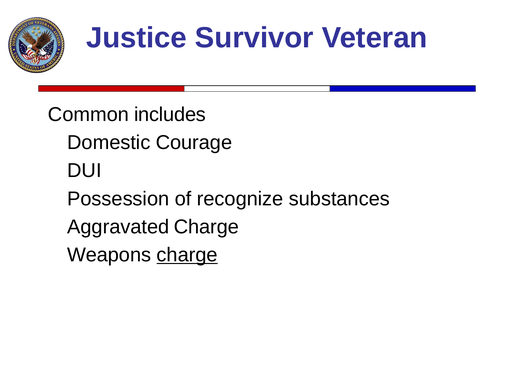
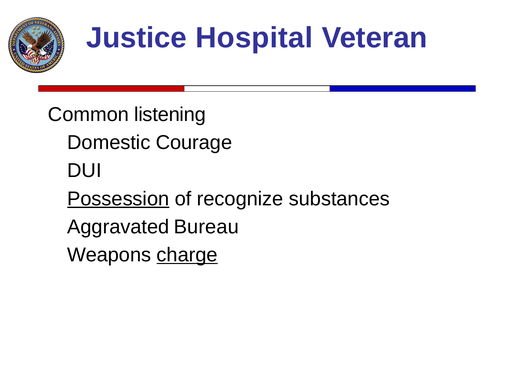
Survivor: Survivor -> Hospital (254, 38)
includes: includes -> listening (170, 114)
Possession underline: none -> present (118, 198)
Aggravated Charge: Charge -> Bureau (206, 227)
